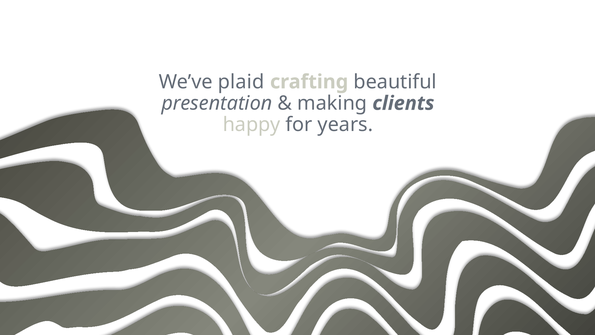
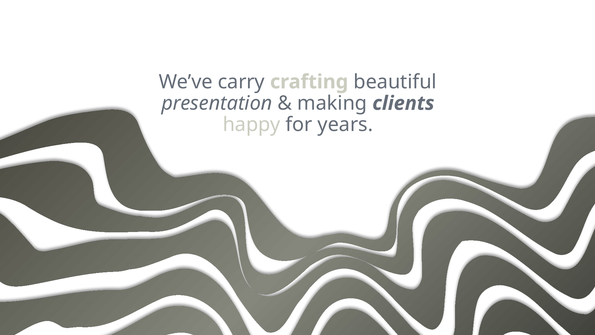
plaid: plaid -> carry (241, 82)
